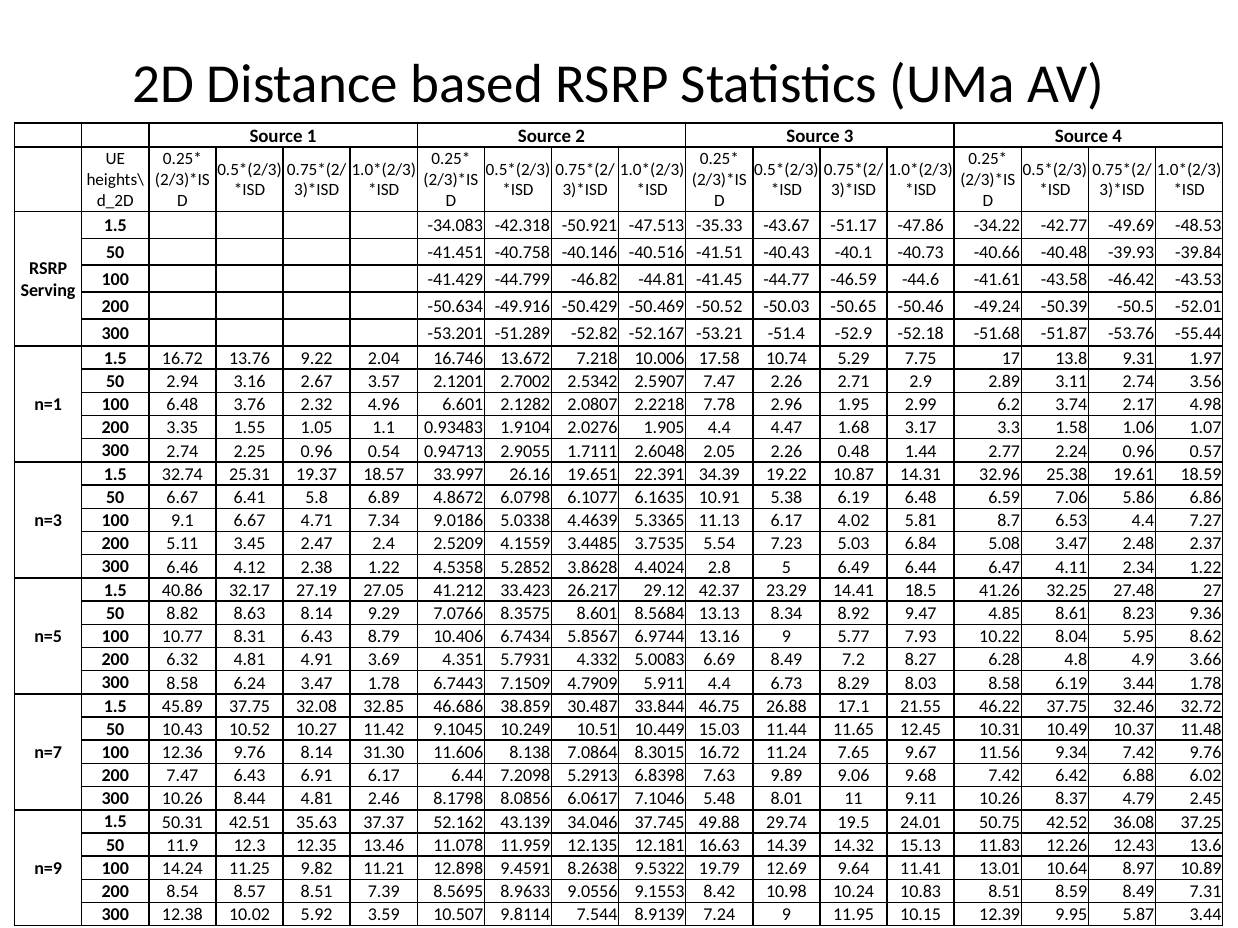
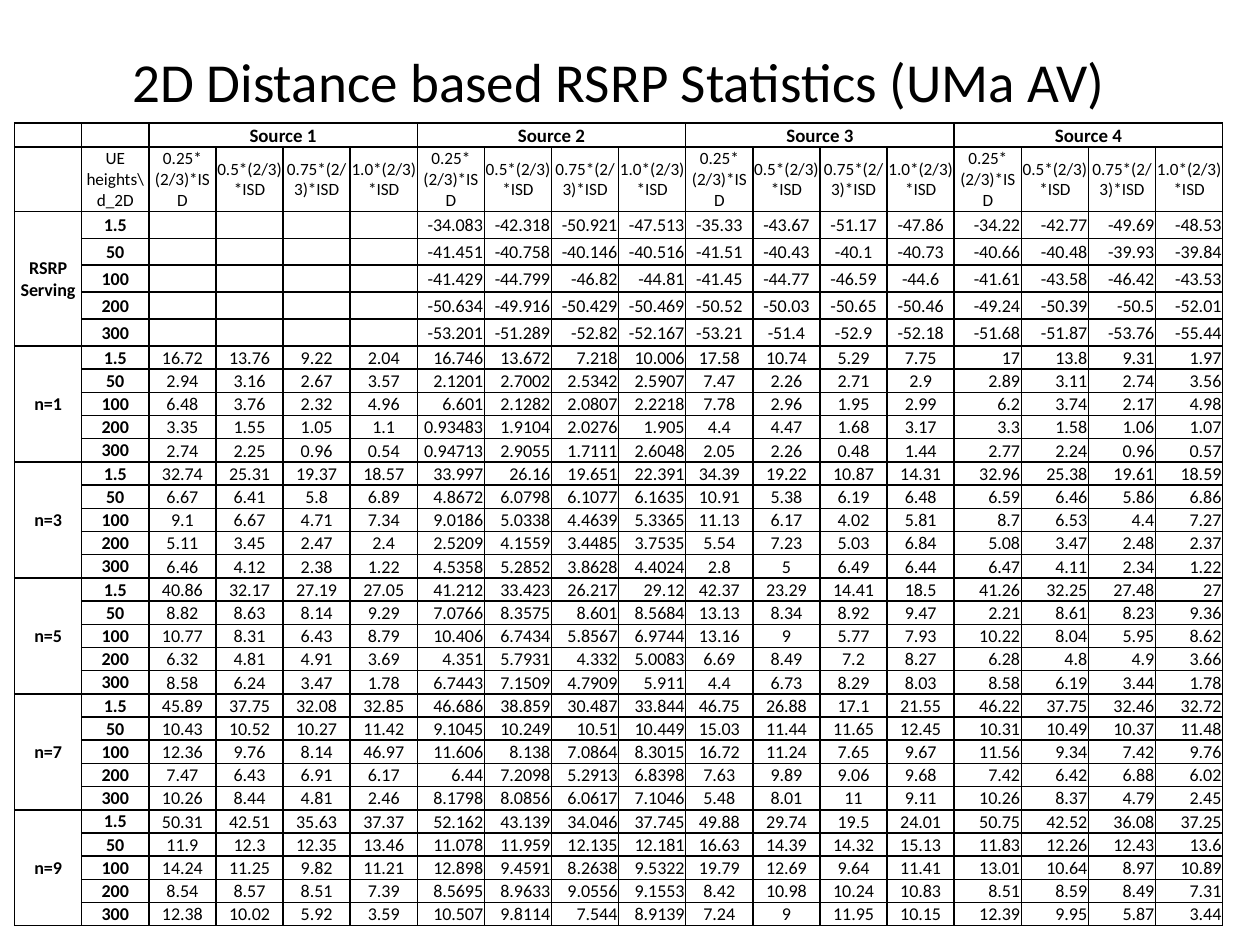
6.59 7.06: 7.06 -> 6.46 (1071, 498)
4.85: 4.85 -> 2.21 (1004, 614)
31.30: 31.30 -> 46.97 (384, 753)
